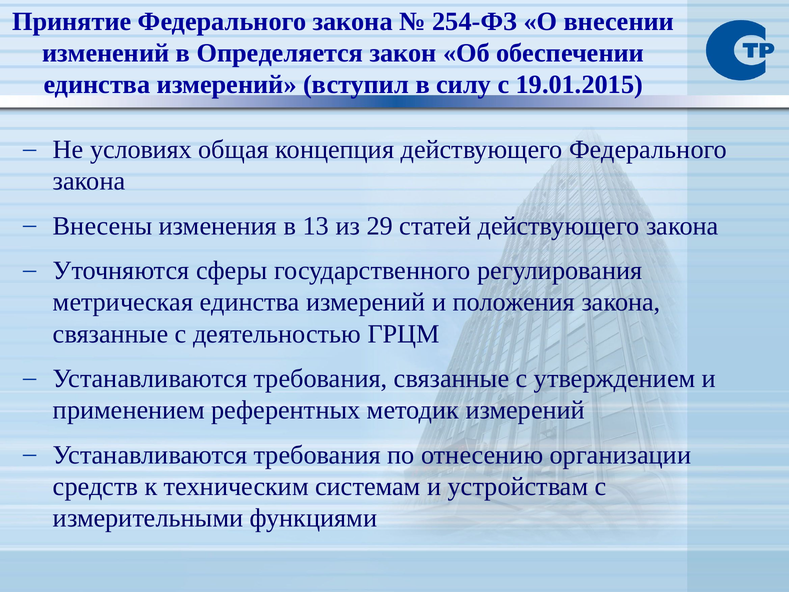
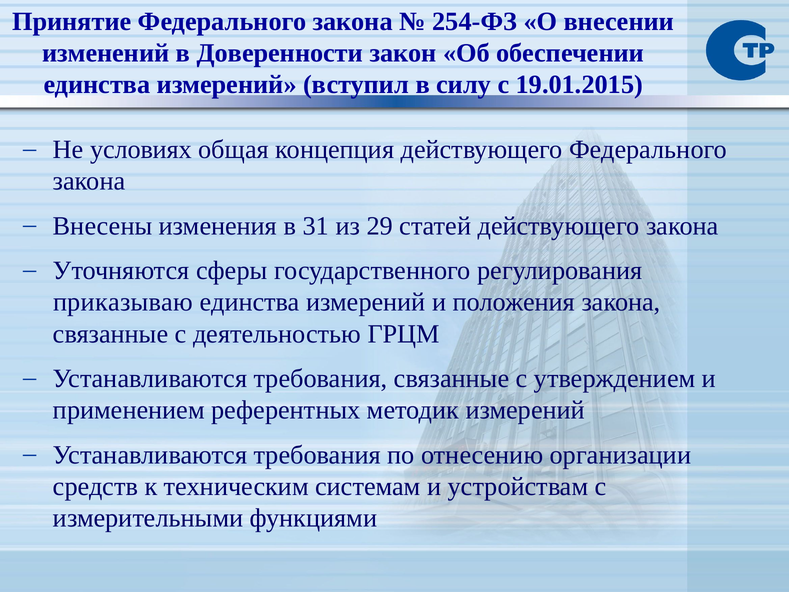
Определяется: Определяется -> Доверенности (280, 53)
13: 13 -> 31 (316, 226)
метрическая: метрическая -> приказываю (123, 302)
